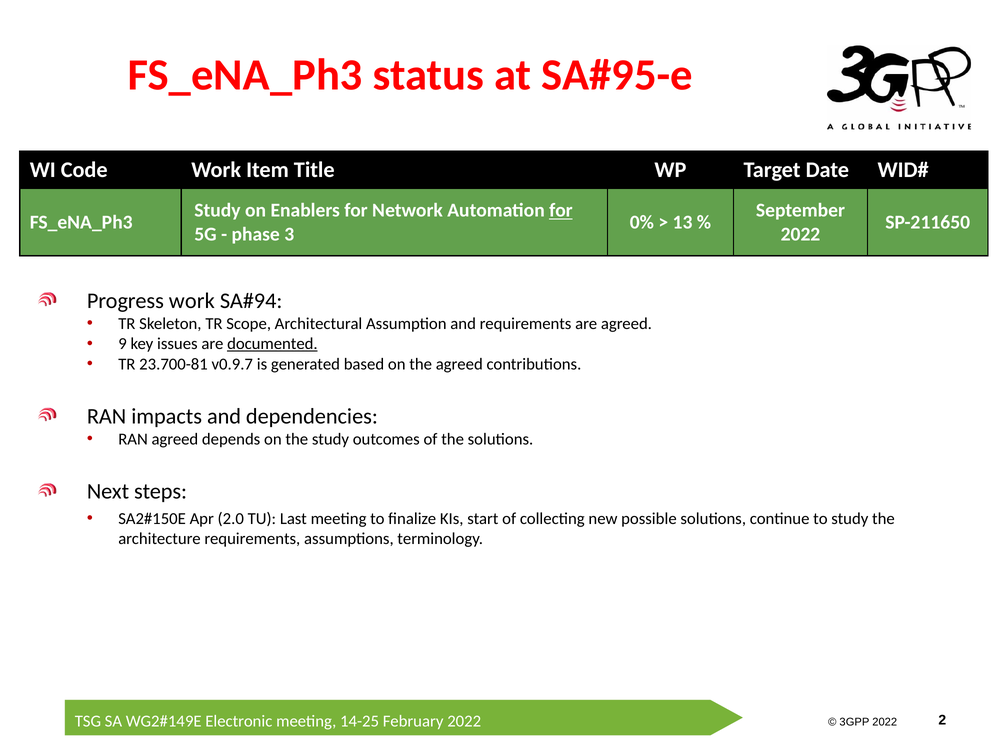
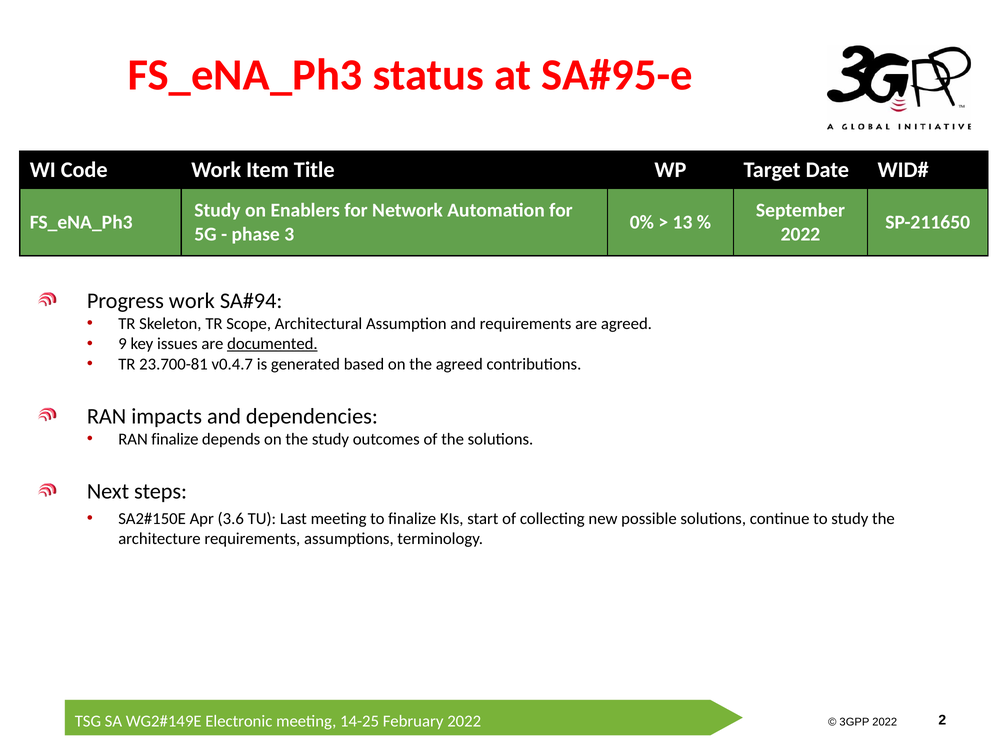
for underline: present -> none (561, 211)
v0.9.7: v0.9.7 -> v0.4.7 (232, 364)
RAN agreed: agreed -> finalize (175, 440)
2.0: 2.0 -> 3.6 (231, 519)
